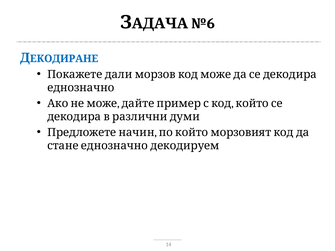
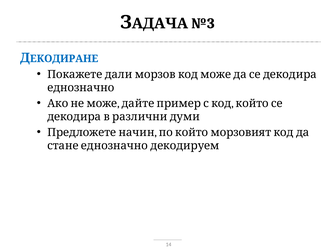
№6: №6 -> №3 (203, 23)
